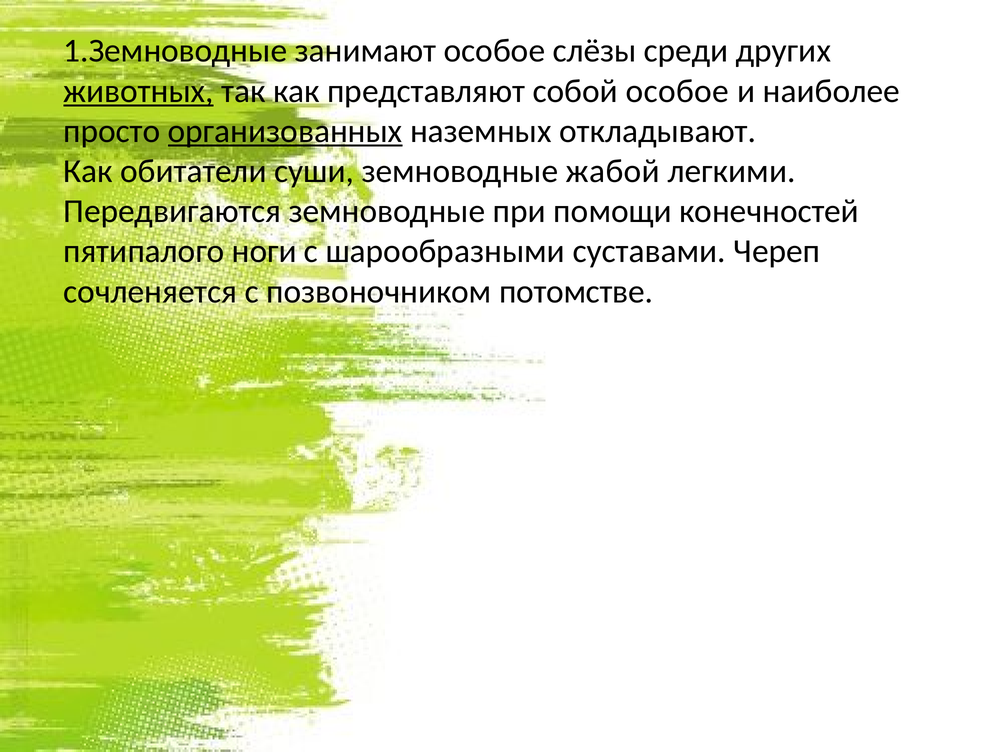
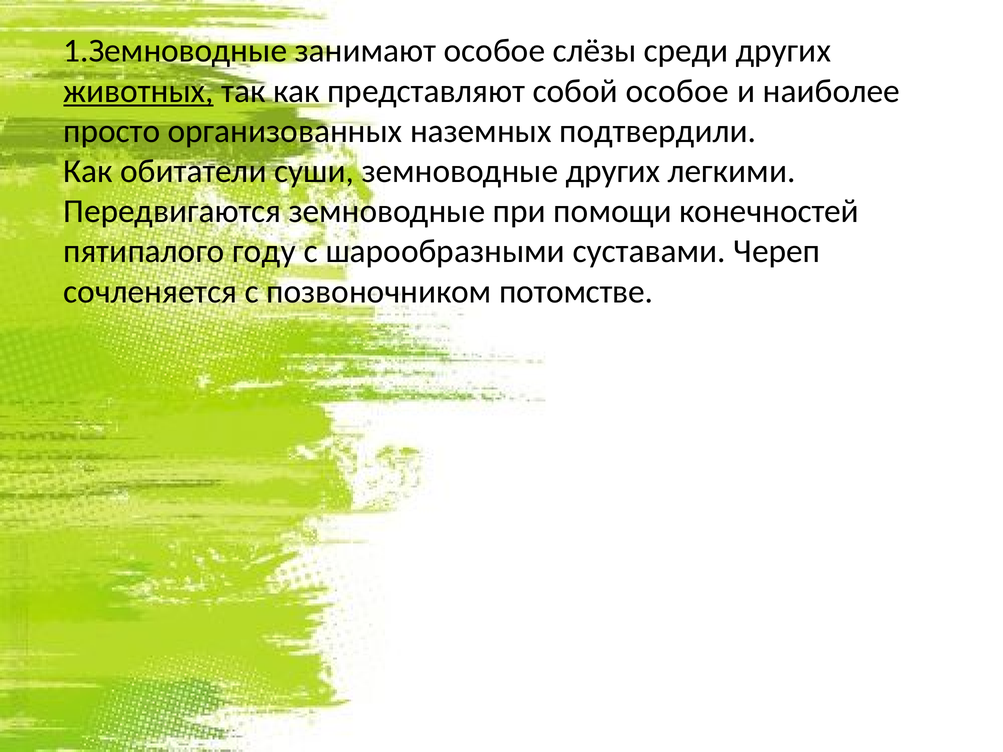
организованных underline: present -> none (285, 131)
откладывают: откладывают -> подтвердили (658, 131)
земноводные жабой: жабой -> других (613, 171)
ноги: ноги -> году (264, 252)
